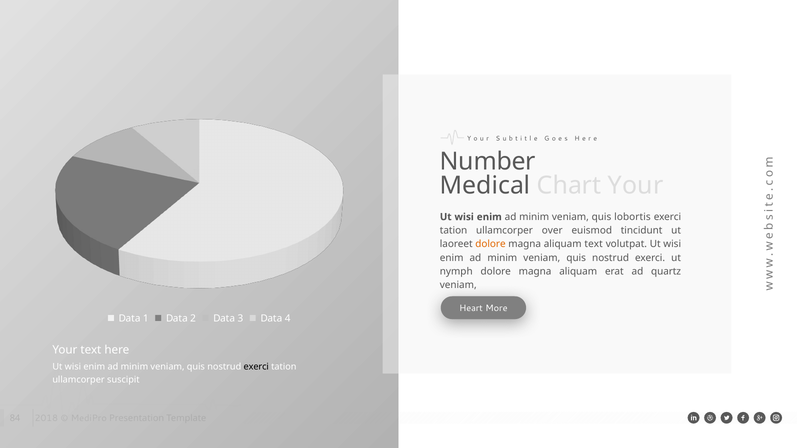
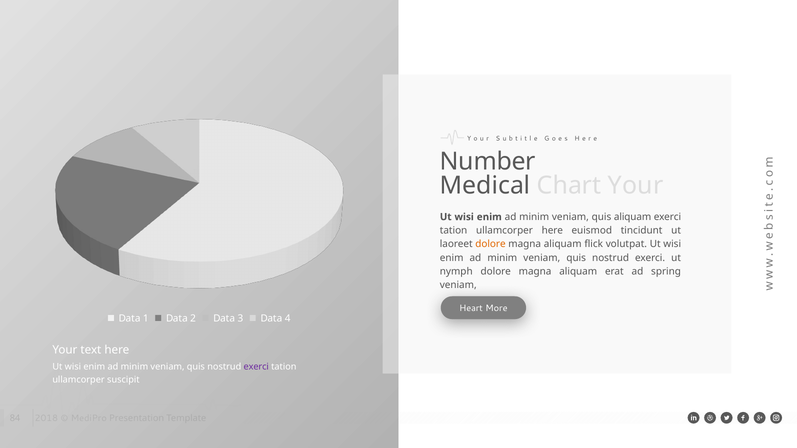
quis lobortis: lobortis -> aliquam (633, 217)
ullamcorper over: over -> here (552, 231)
aliquam text: text -> flick (594, 244)
quartz: quartz -> spring (666, 272)
exerci colour: black -> purple (256, 367)
